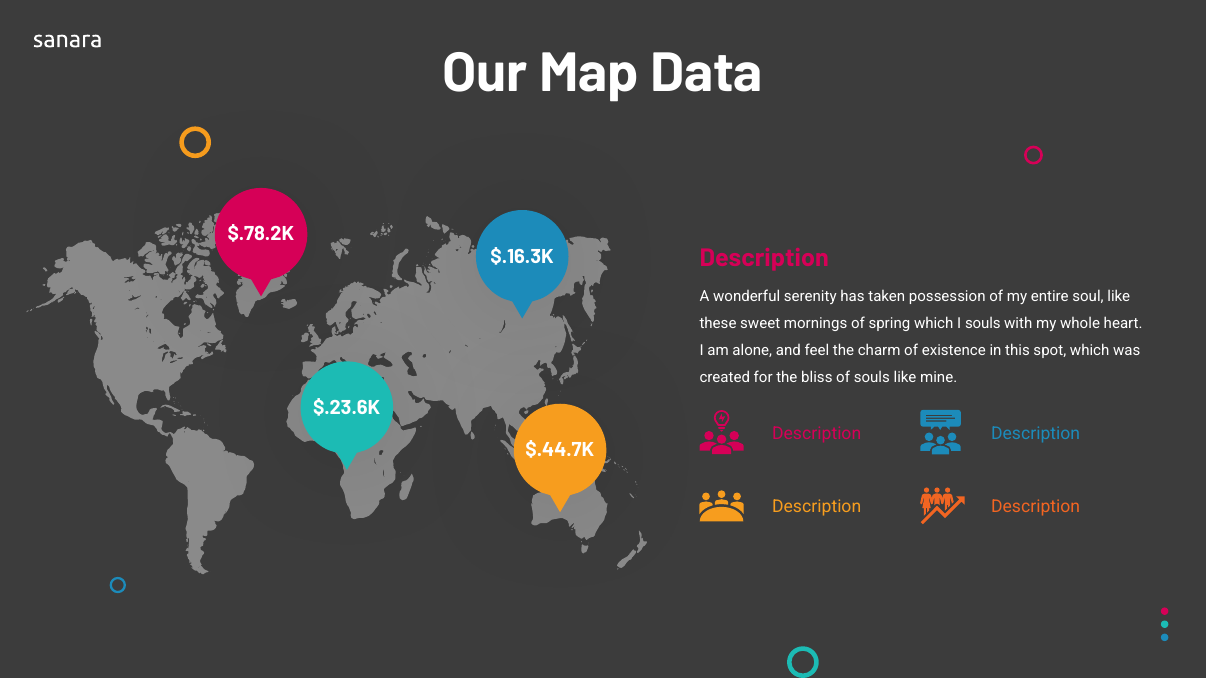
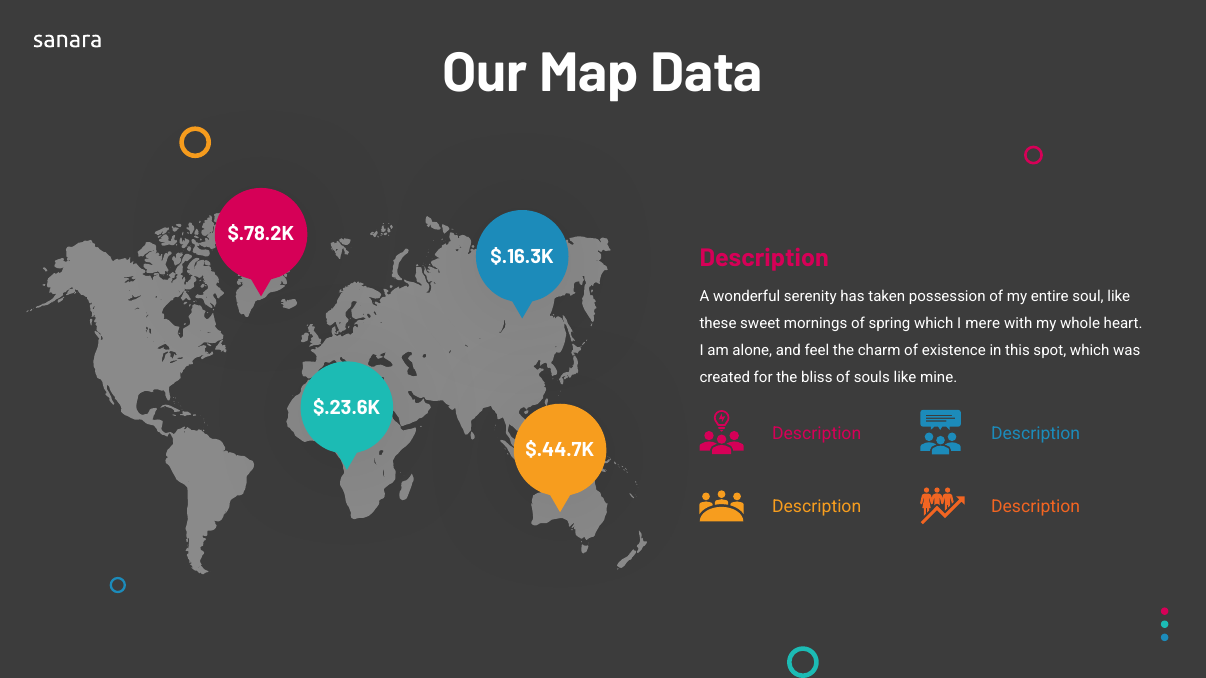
I souls: souls -> mere (983, 323)
